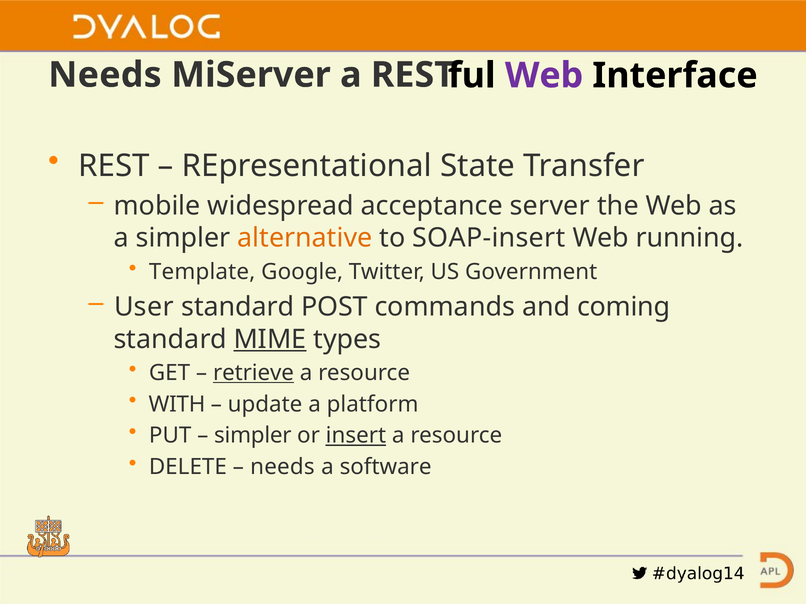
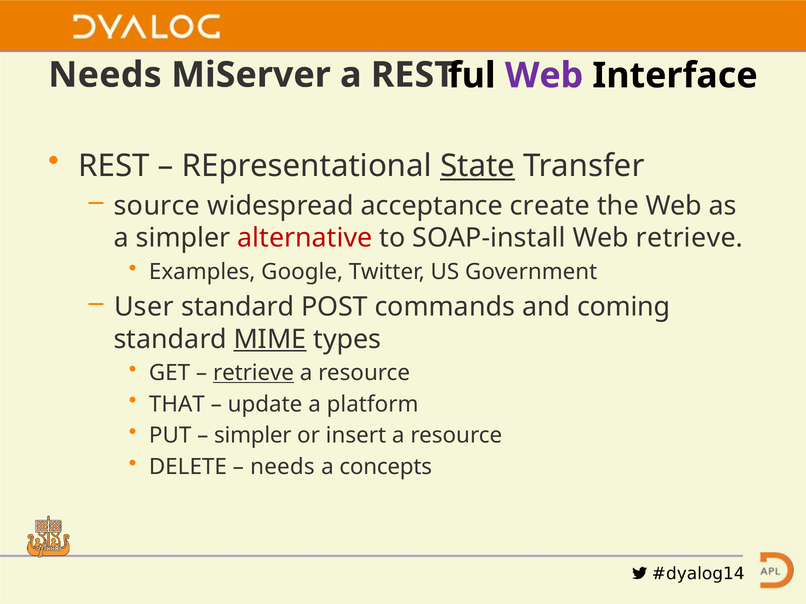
State underline: none -> present (478, 166)
mobile: mobile -> source (157, 206)
server: server -> create (550, 206)
alternative colour: orange -> red (305, 238)
SOAP-insert: SOAP-insert -> SOAP-install (489, 238)
Web running: running -> retrieve (689, 238)
Template: Template -> Examples (202, 272)
WITH: WITH -> THAT (177, 405)
insert underline: present -> none (356, 436)
software: software -> concepts (386, 467)
